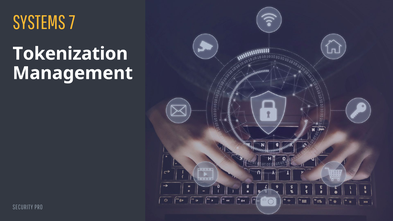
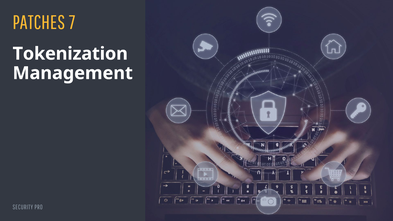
SYSTEMS: SYSTEMS -> PATCHES (39, 23)
